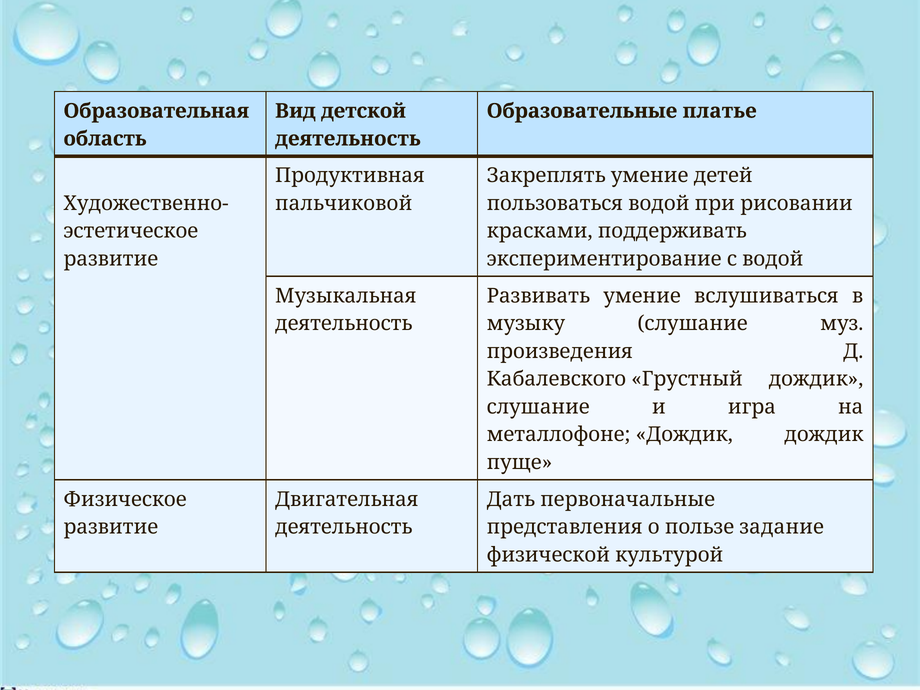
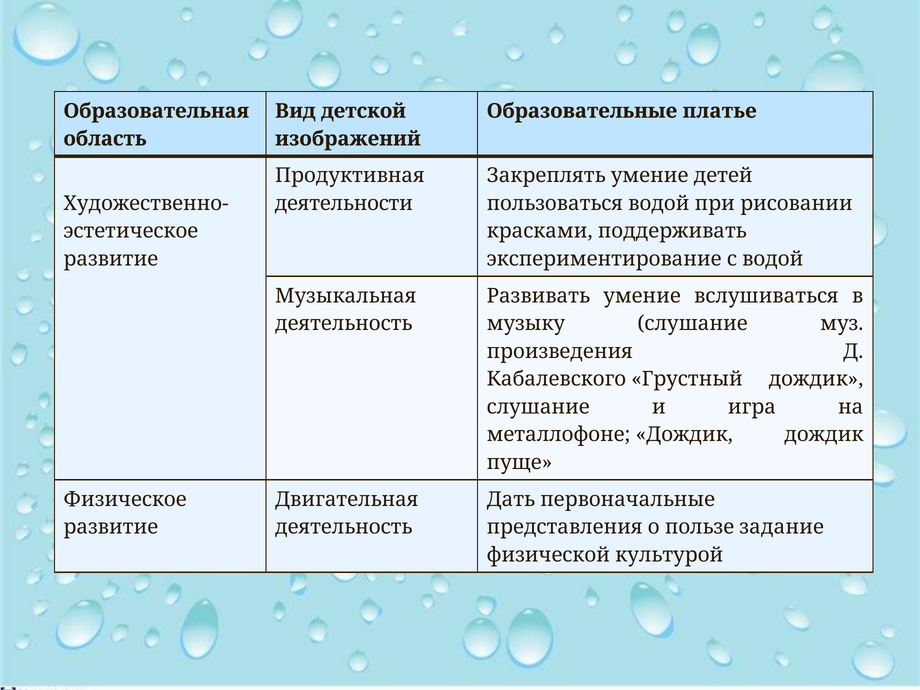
деятельность: деятельность -> изображений (348, 139)
пальчиковой: пальчиковой -> деятельности (344, 203)
